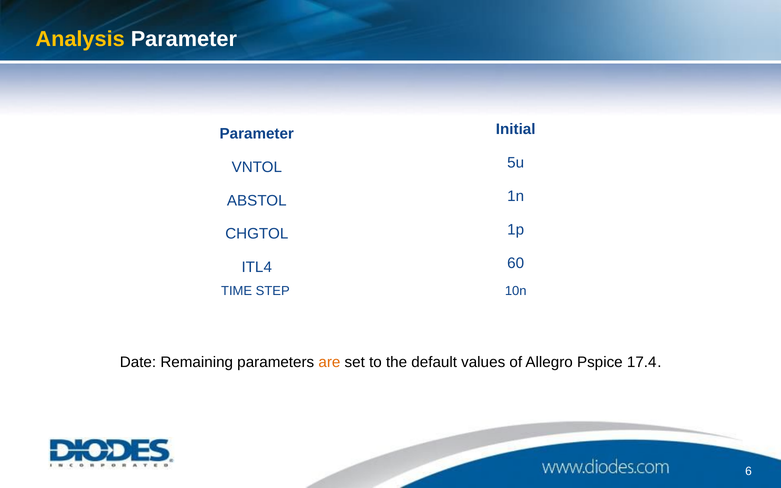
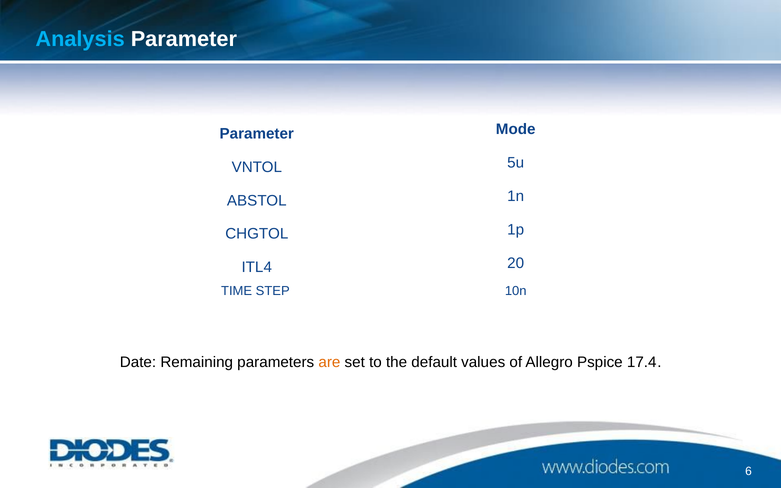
Analysis colour: yellow -> light blue (80, 39)
Initial: Initial -> Mode (516, 129)
60: 60 -> 20 (516, 263)
